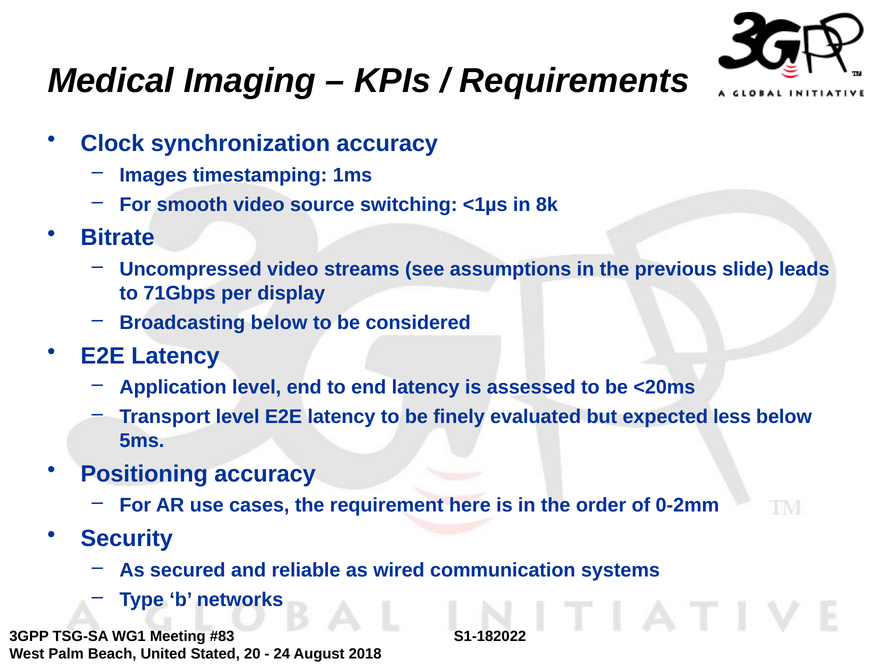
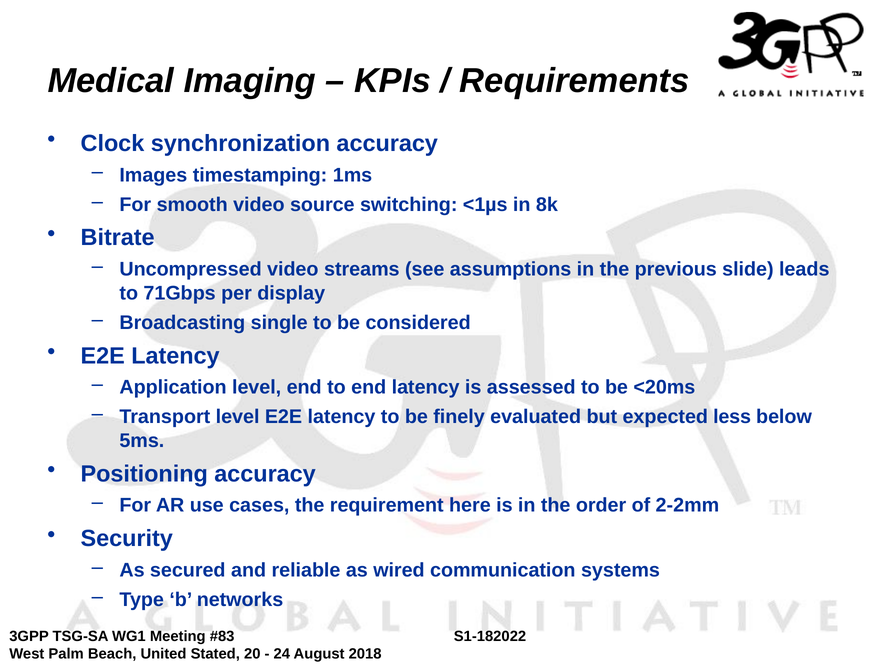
Broadcasting below: below -> single (279, 323)
0-2mm: 0-2mm -> 2-2mm (687, 505)
